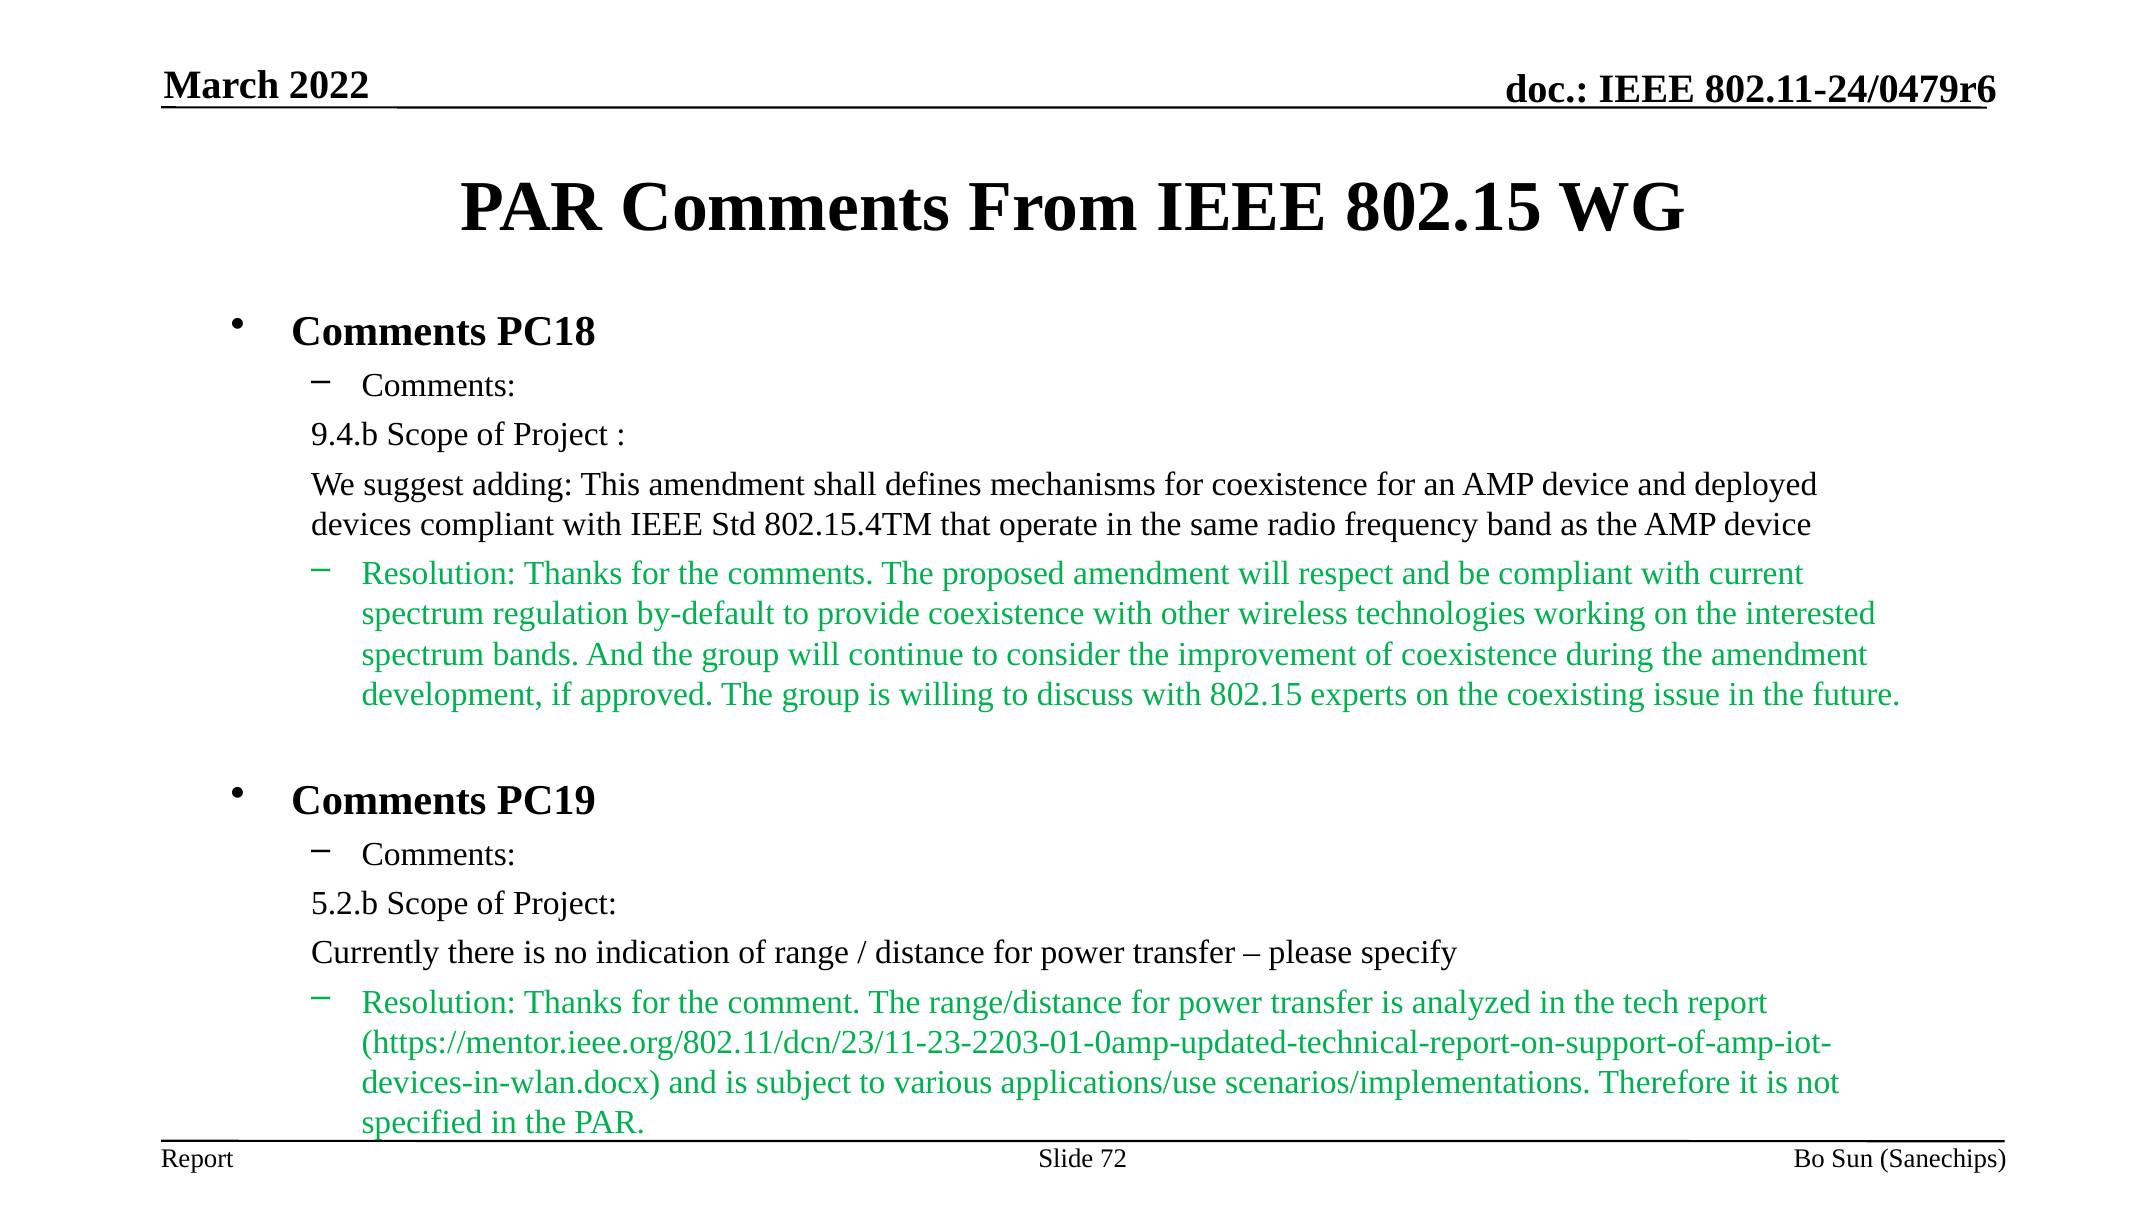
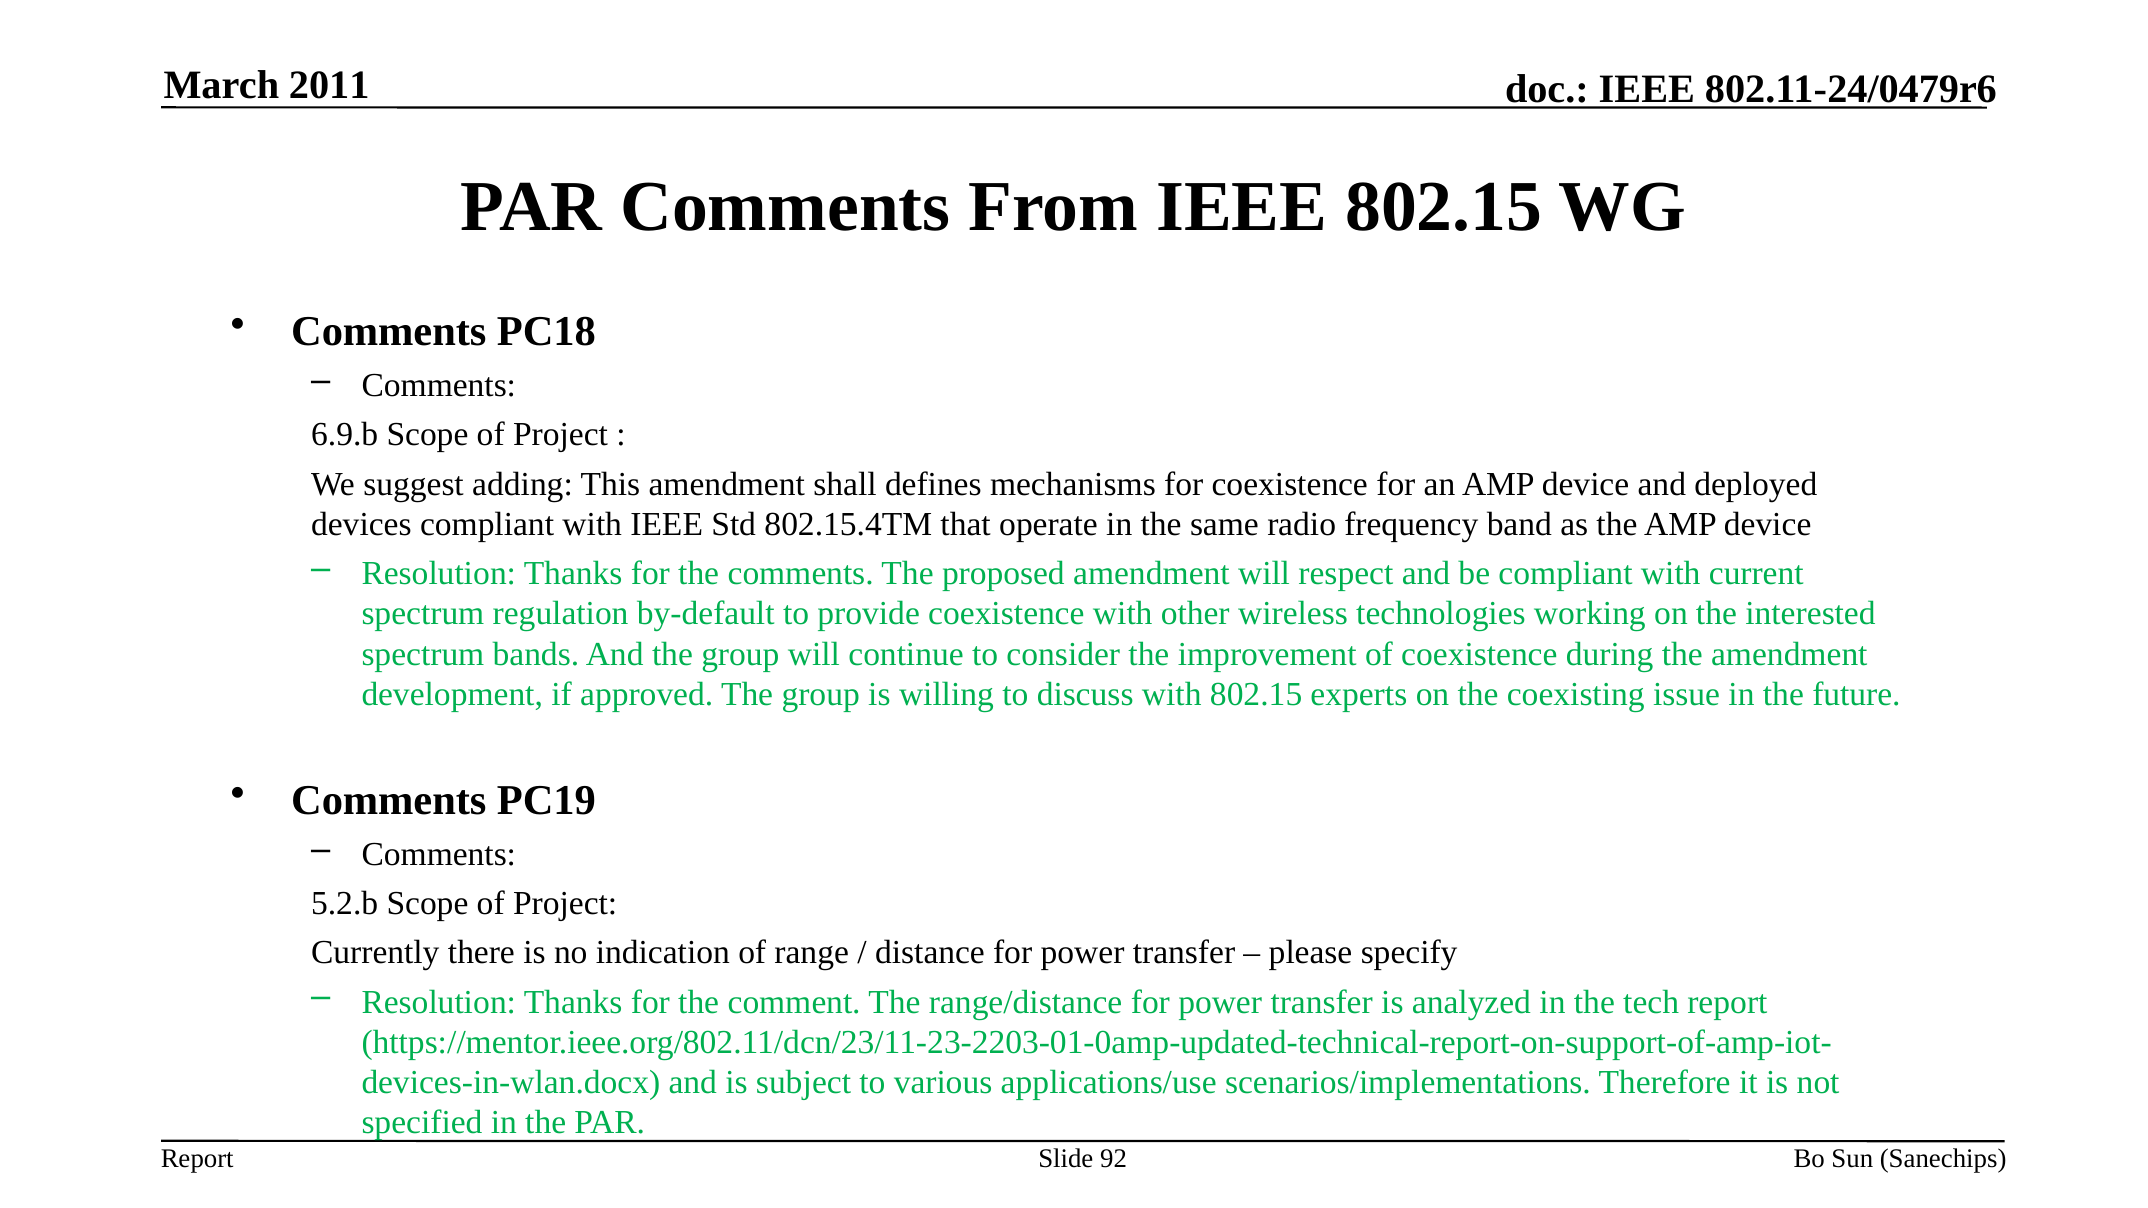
2022: 2022 -> 2011 (329, 85)
9.4.b: 9.4.b -> 6.9.b (345, 435)
72: 72 -> 92 (1114, 1159)
